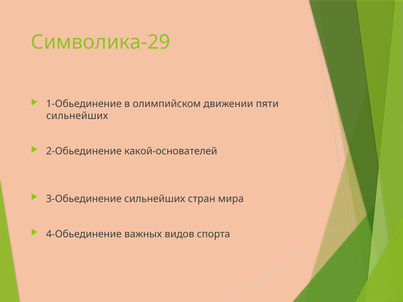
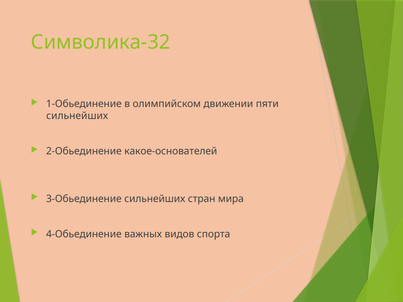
Символика-29: Символика-29 -> Символика-32 (101, 42)
какой-основателей: какой-основателей -> какое-основателей (171, 151)
